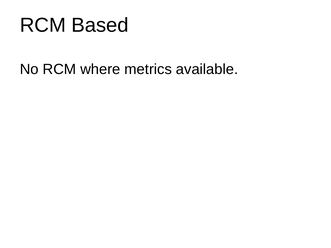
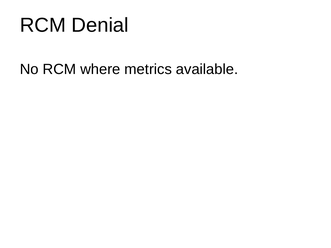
Based: Based -> Denial (100, 25)
